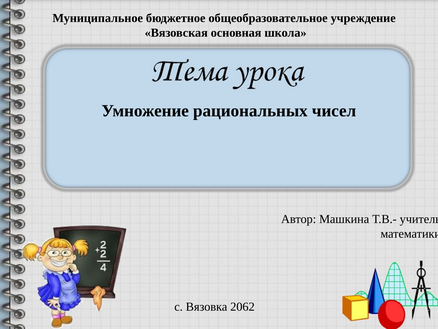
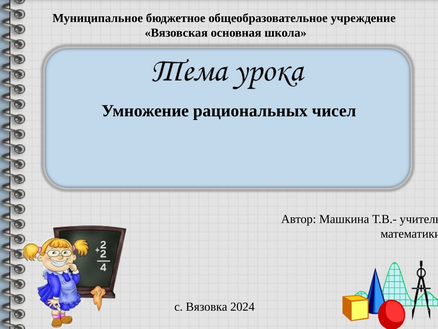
2062: 2062 -> 2024 (242, 306)
